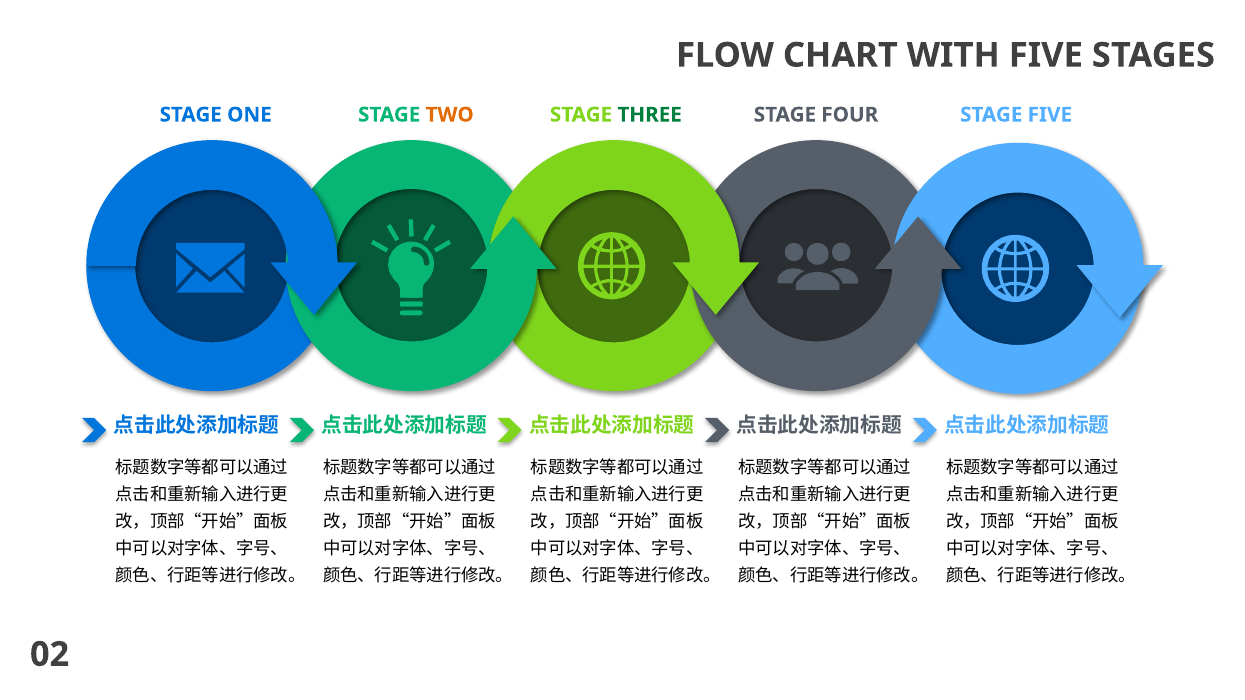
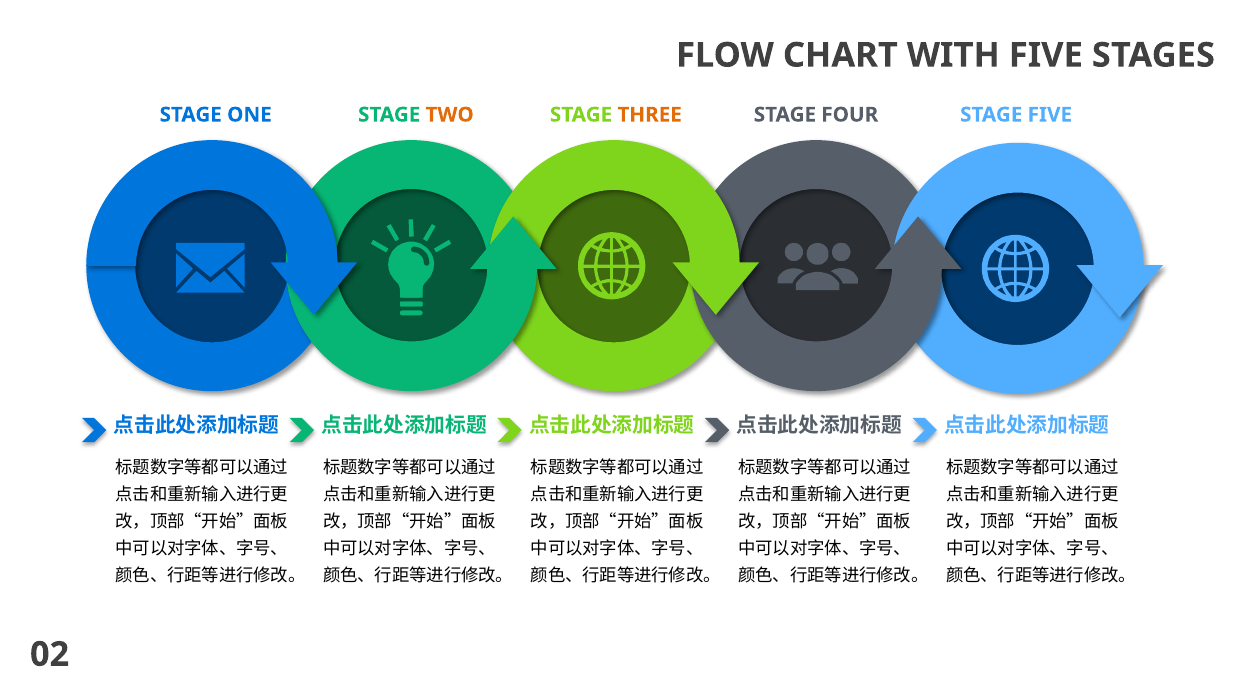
THREE colour: green -> orange (650, 115)
